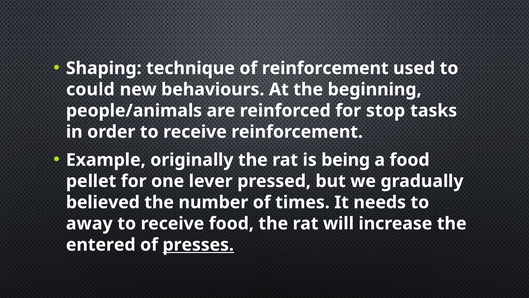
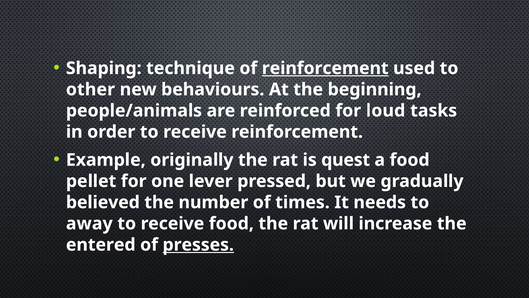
reinforcement underline: none -> present (325, 68)
could: could -> other (90, 89)
stop: stop -> loud (386, 111)
being: being -> quest (346, 160)
